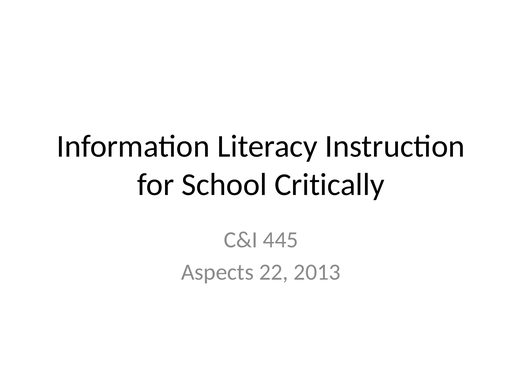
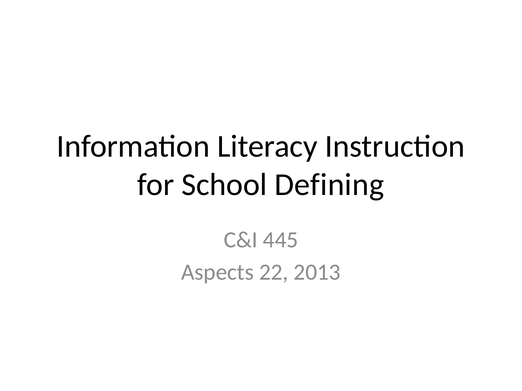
Critically: Critically -> Defining (329, 185)
